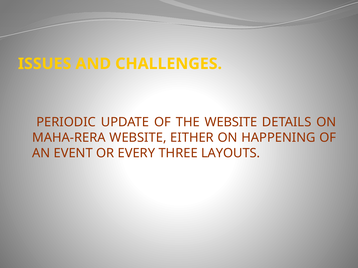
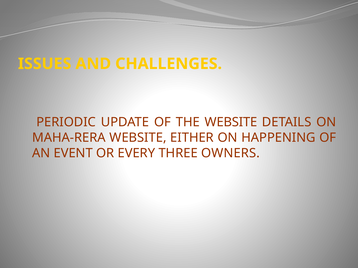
LAYOUTS: LAYOUTS -> OWNERS (230, 153)
